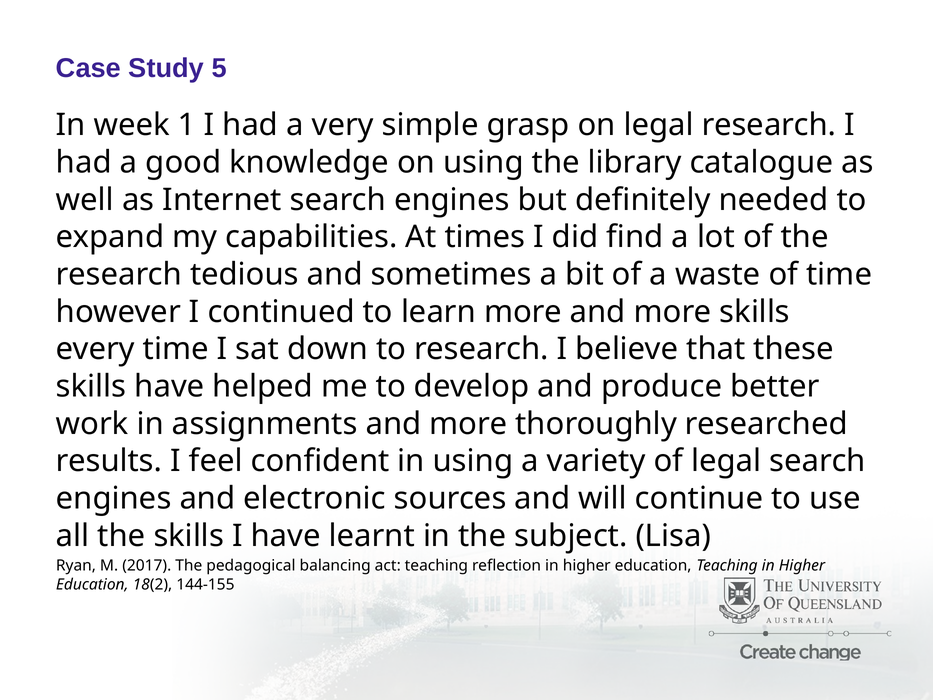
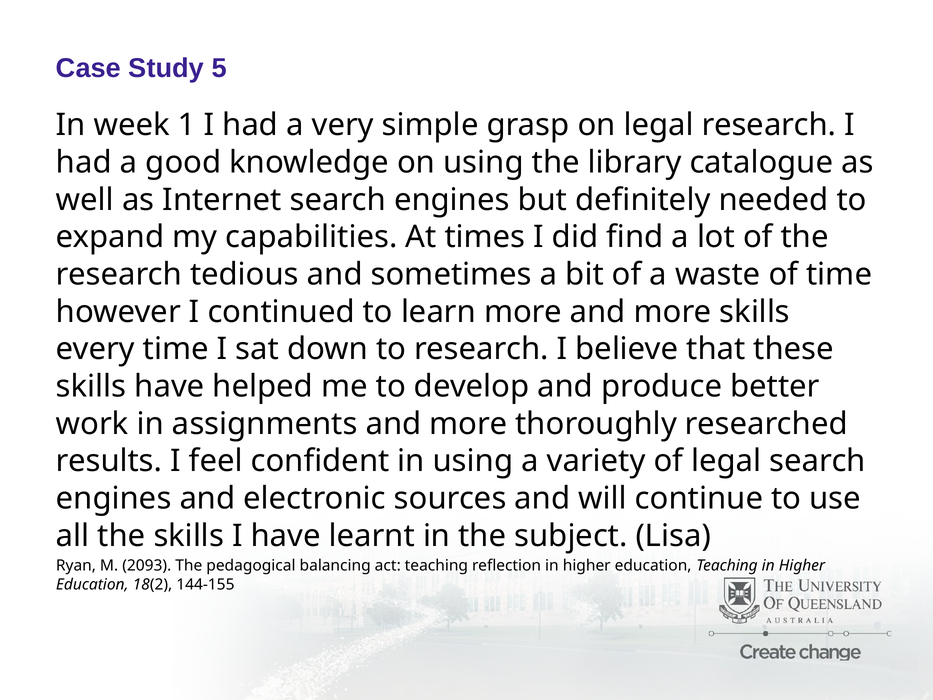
2017: 2017 -> 2093 (147, 566)
